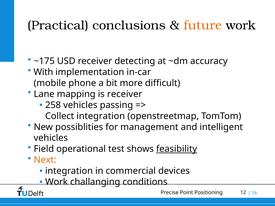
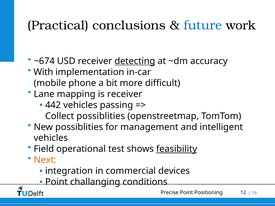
future colour: orange -> blue (203, 25)
~175: ~175 -> ~674 (44, 61)
detecting underline: none -> present (135, 61)
258: 258 -> 442 (53, 105)
Collect integration: integration -> possiblities (101, 116)
Work: Work -> Point (56, 182)
